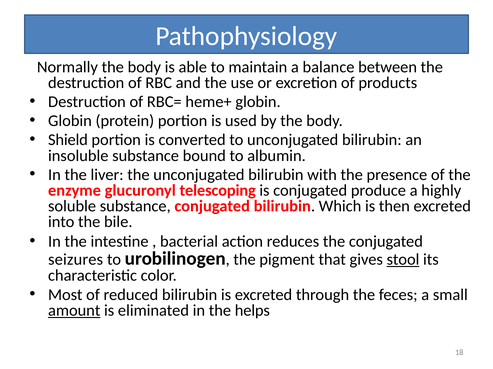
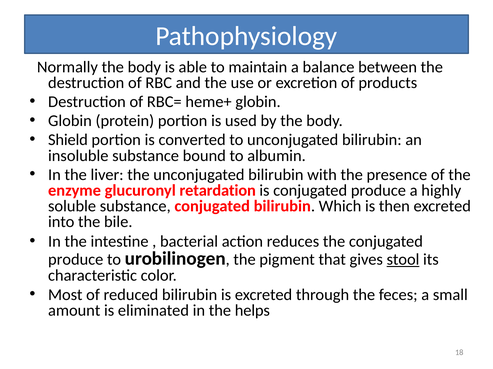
telescoping: telescoping -> retardation (218, 191)
seizures: seizures -> produce (76, 260)
amount underline: present -> none (74, 311)
